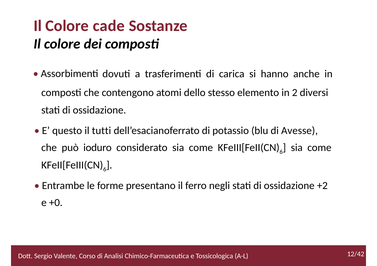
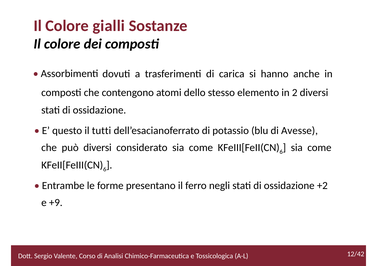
cade: cade -> gialli (109, 26)
può ioduro: ioduro -> diversi (97, 148)
+0: +0 -> +9 (56, 203)
